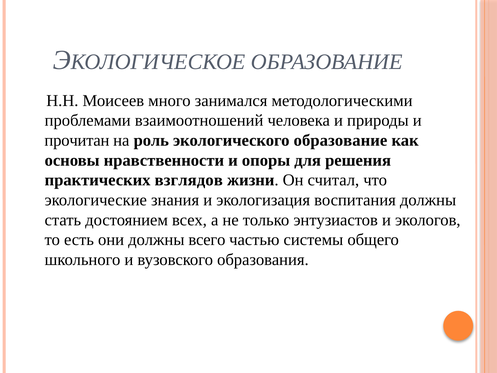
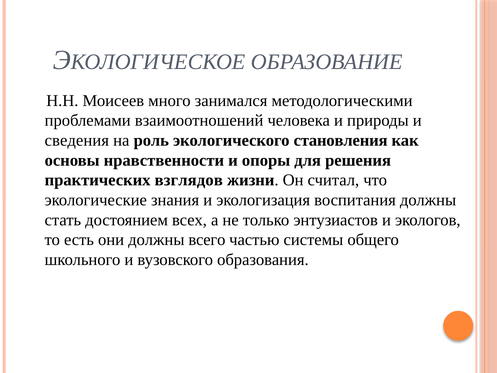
прочитан: прочитан -> сведения (77, 140)
экологического образование: образование -> становления (341, 140)
